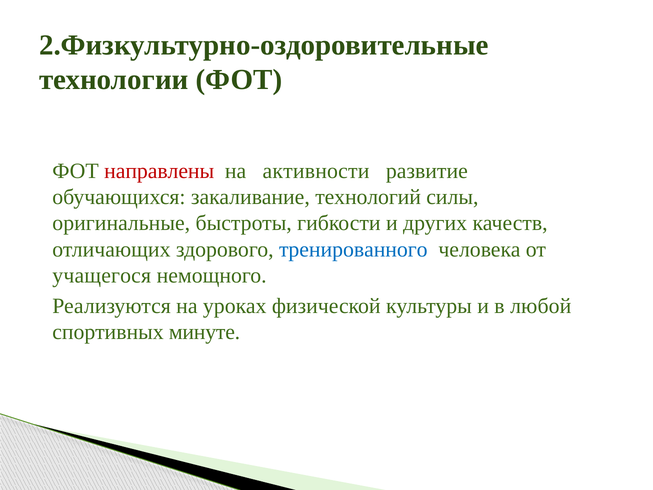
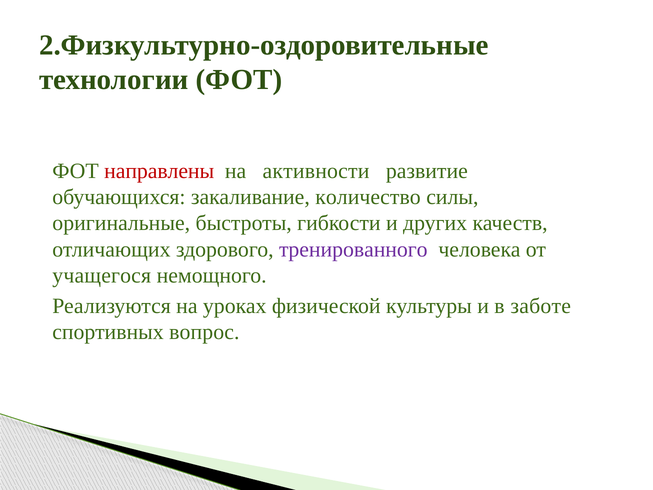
технологий: технологий -> количество (368, 197)
тренированного colour: blue -> purple (353, 249)
любой: любой -> заботе (541, 306)
минуте: минуте -> вопрос (204, 332)
